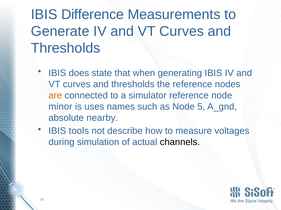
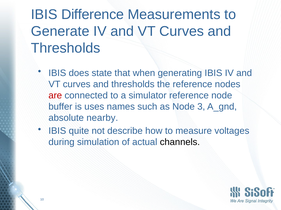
are colour: orange -> red (55, 96)
minor: minor -> buffer (60, 107)
5: 5 -> 3 (201, 107)
tools: tools -> quite (79, 131)
